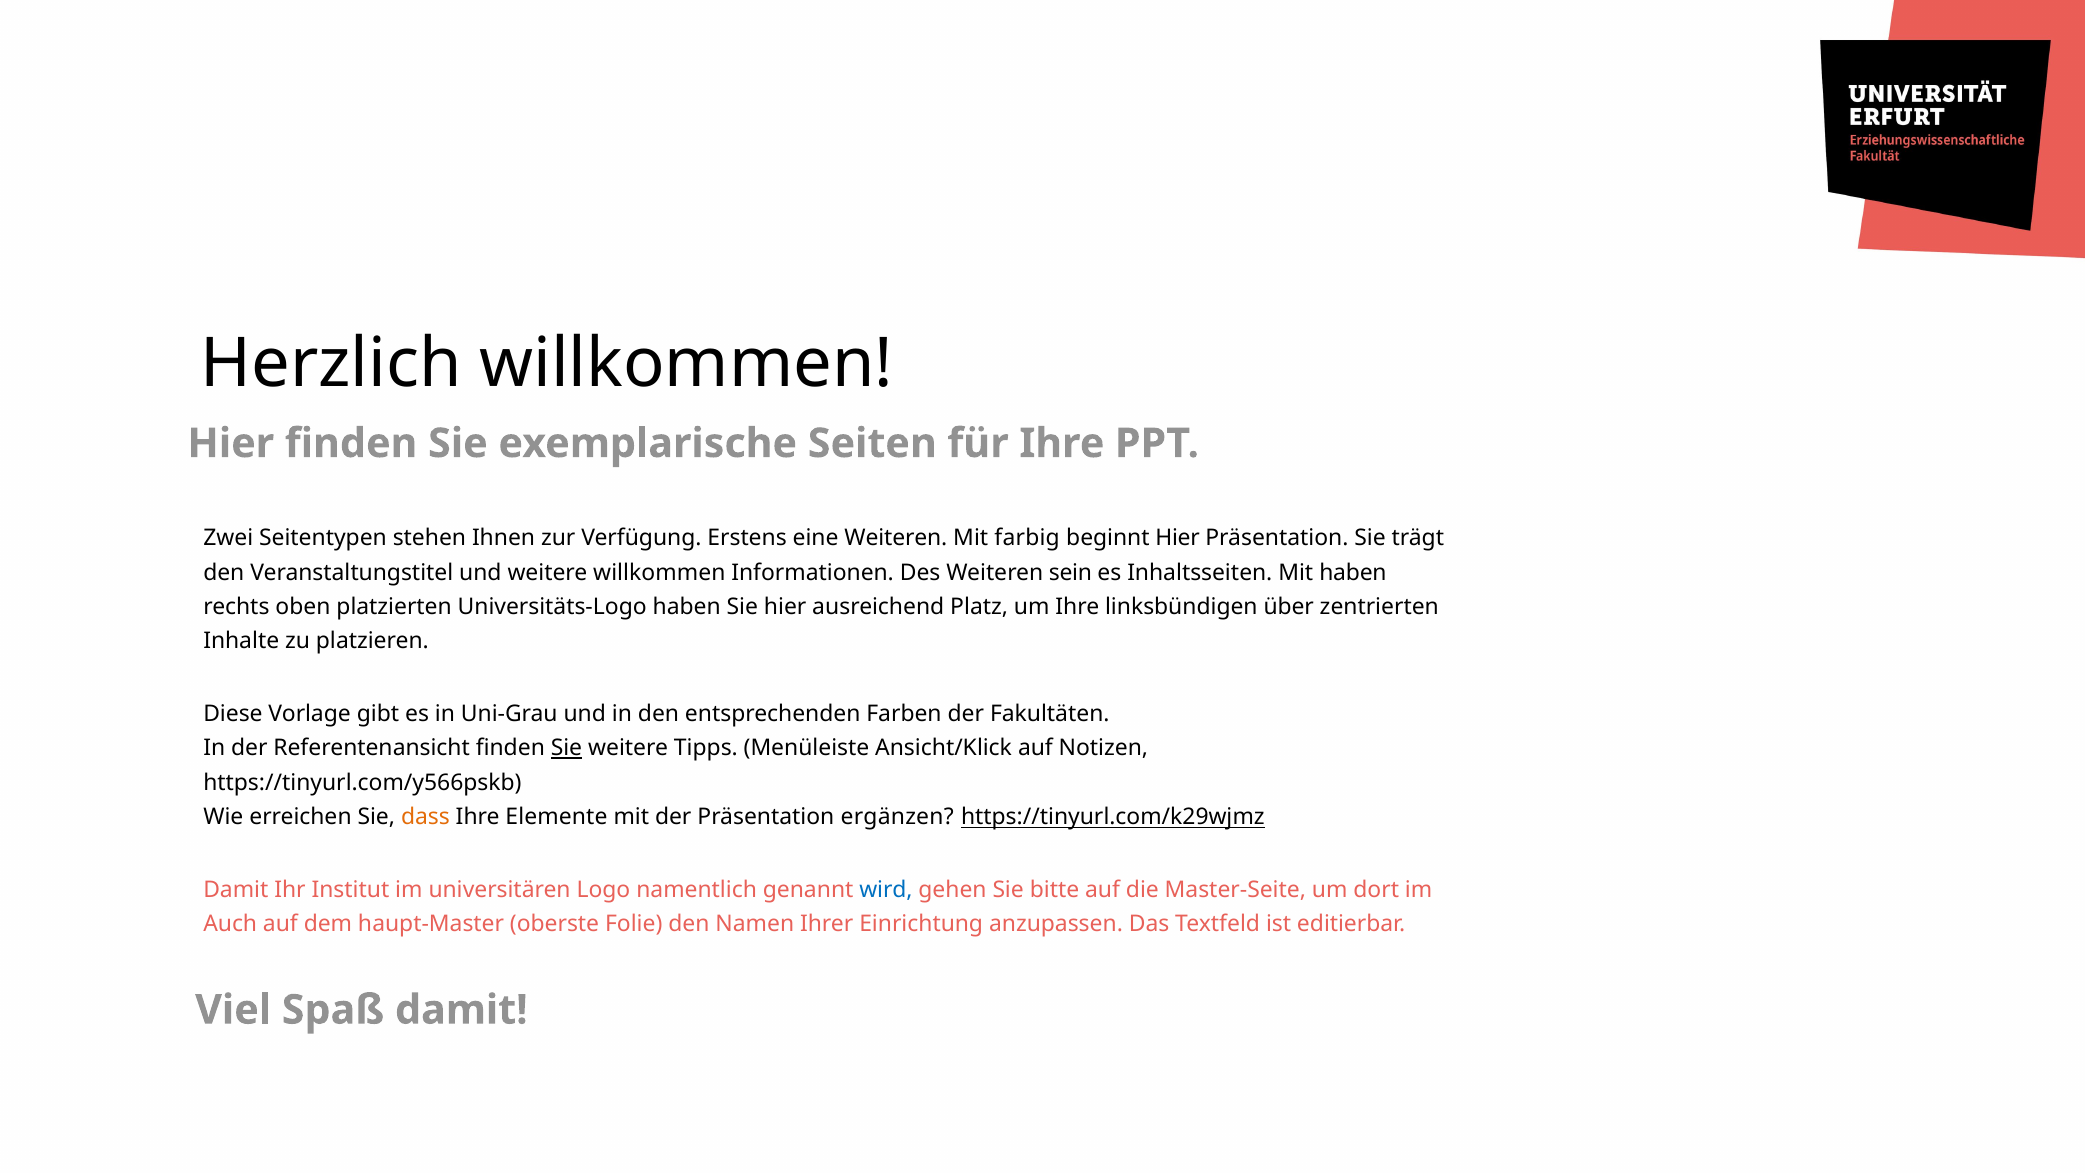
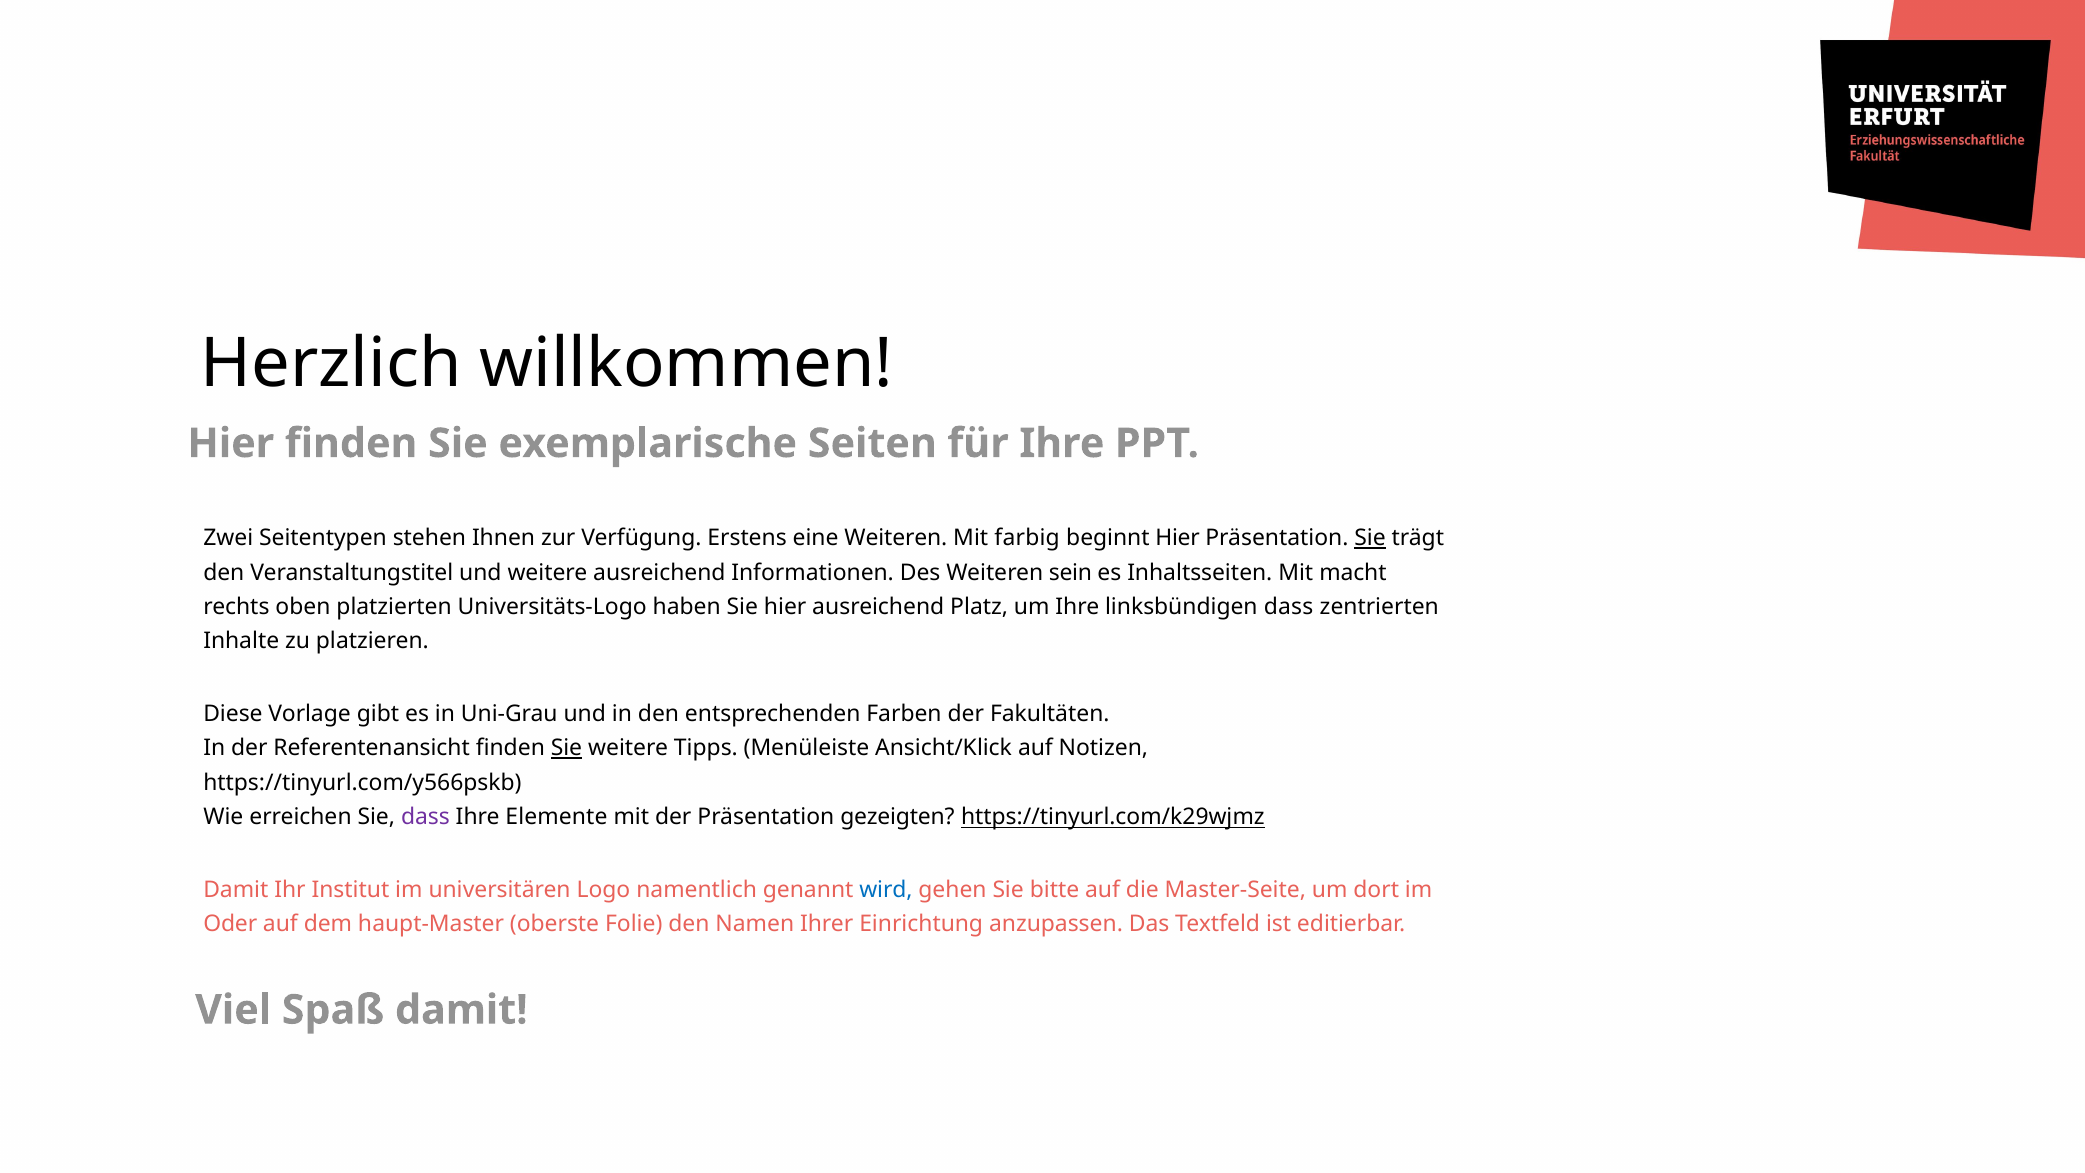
Sie underline: none -> present (1370, 538)
weitere willkommen: willkommen -> ausreichend (659, 573)
Mit haben: haben -> macht (1353, 573)
linksbündigen über: über -> dass (1289, 607)
dass colour: orange -> purple (425, 817)
ergänzen: ergänzen -> gezeigten (897, 817)
Auch: Auch -> Oder (230, 924)
